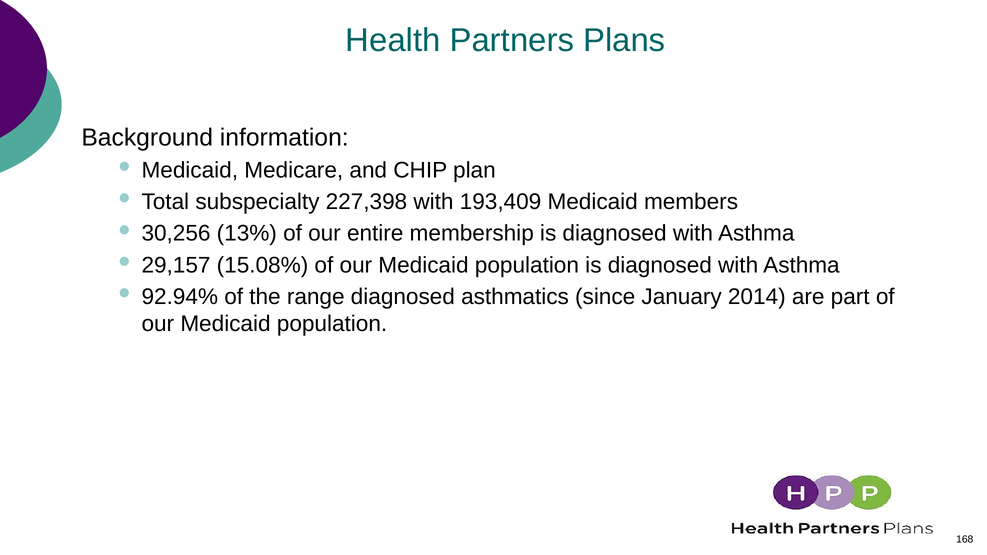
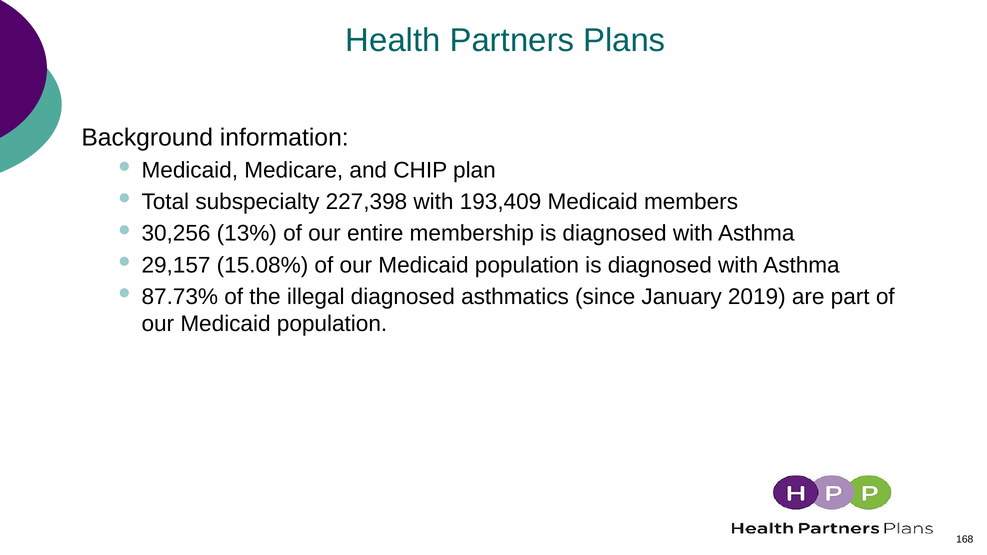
92.94%: 92.94% -> 87.73% (180, 297)
range: range -> illegal (316, 297)
2014: 2014 -> 2019 (757, 297)
